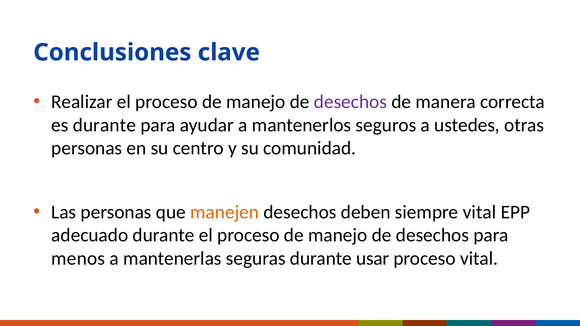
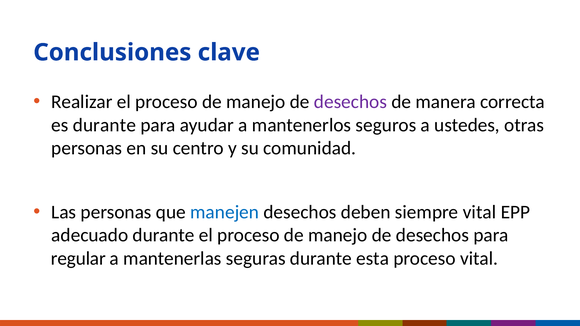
manejen colour: orange -> blue (225, 212)
menos: menos -> regular (78, 259)
usar: usar -> esta (373, 259)
